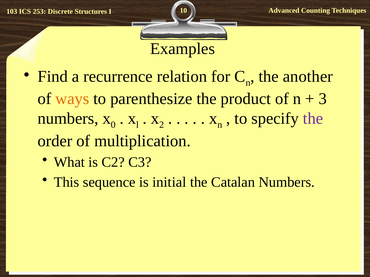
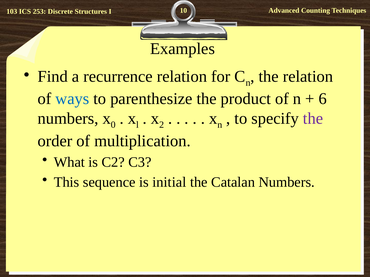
the another: another -> relation (308, 76)
ways colour: orange -> blue (72, 99)
3: 3 -> 6 (323, 99)
